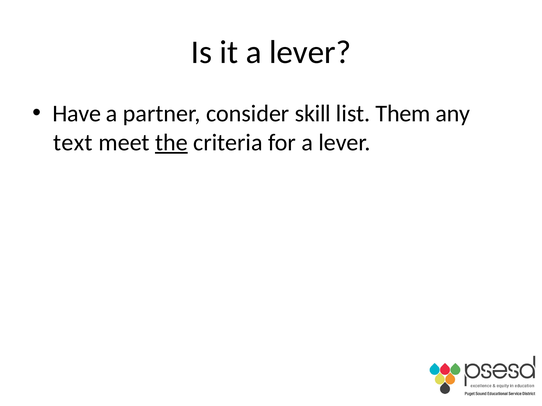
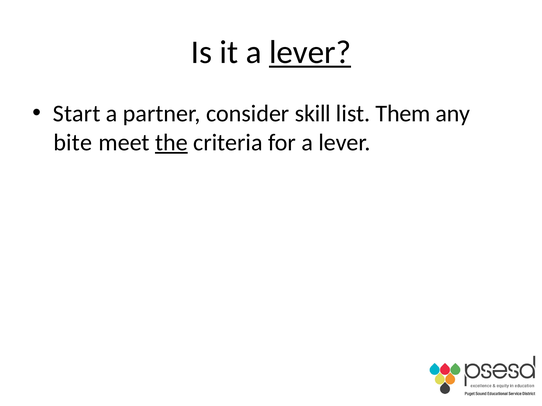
lever underline: none -> present (310, 52)
Have: Have -> Start (77, 114)
text: text -> bite (73, 143)
